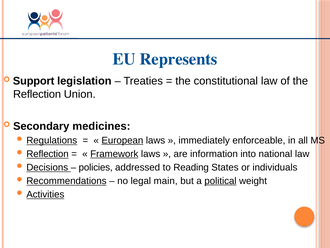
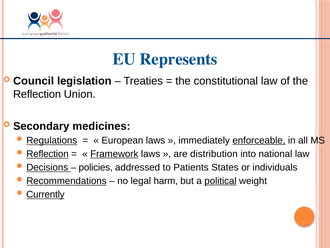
Support: Support -> Council (34, 81)
European underline: present -> none (122, 140)
enforceable underline: none -> present (259, 140)
information: information -> distribution (214, 154)
Reading: Reading -> Patients (191, 167)
main: main -> harm (166, 181)
Activities: Activities -> Currently (45, 194)
